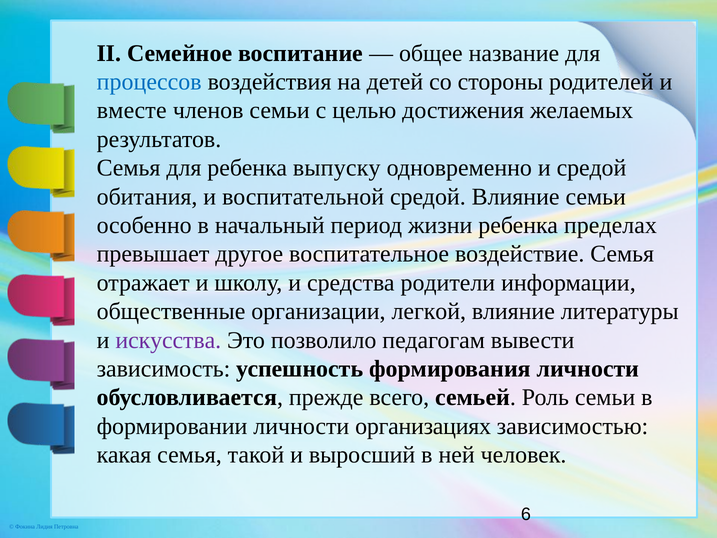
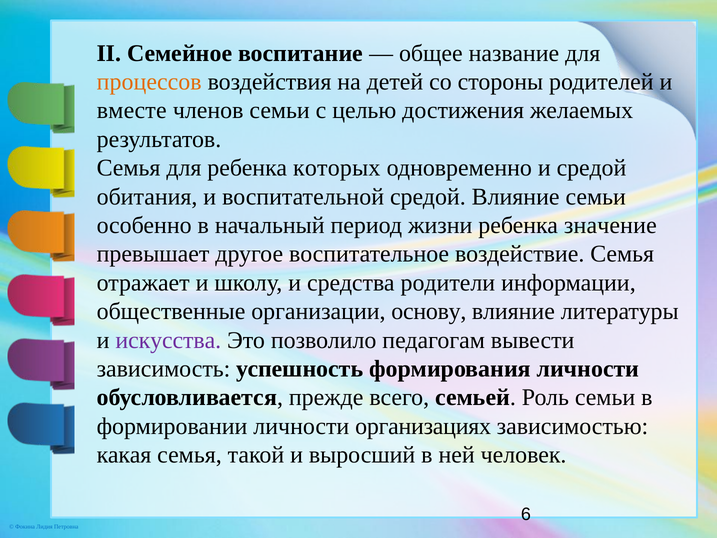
процессов colour: blue -> orange (149, 82)
выпуску: выпуску -> которых (337, 168)
пределах: пределах -> значение (610, 225)
легкой: легкой -> основу (429, 311)
